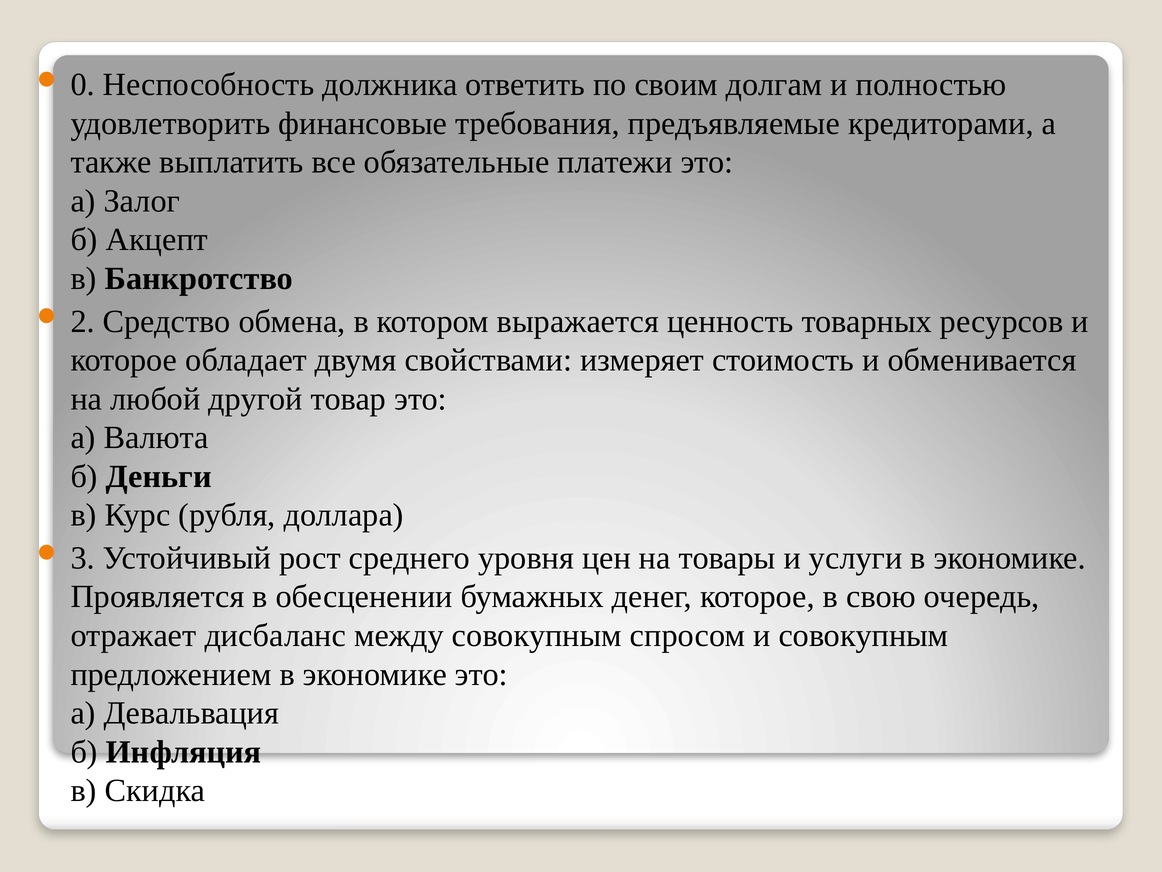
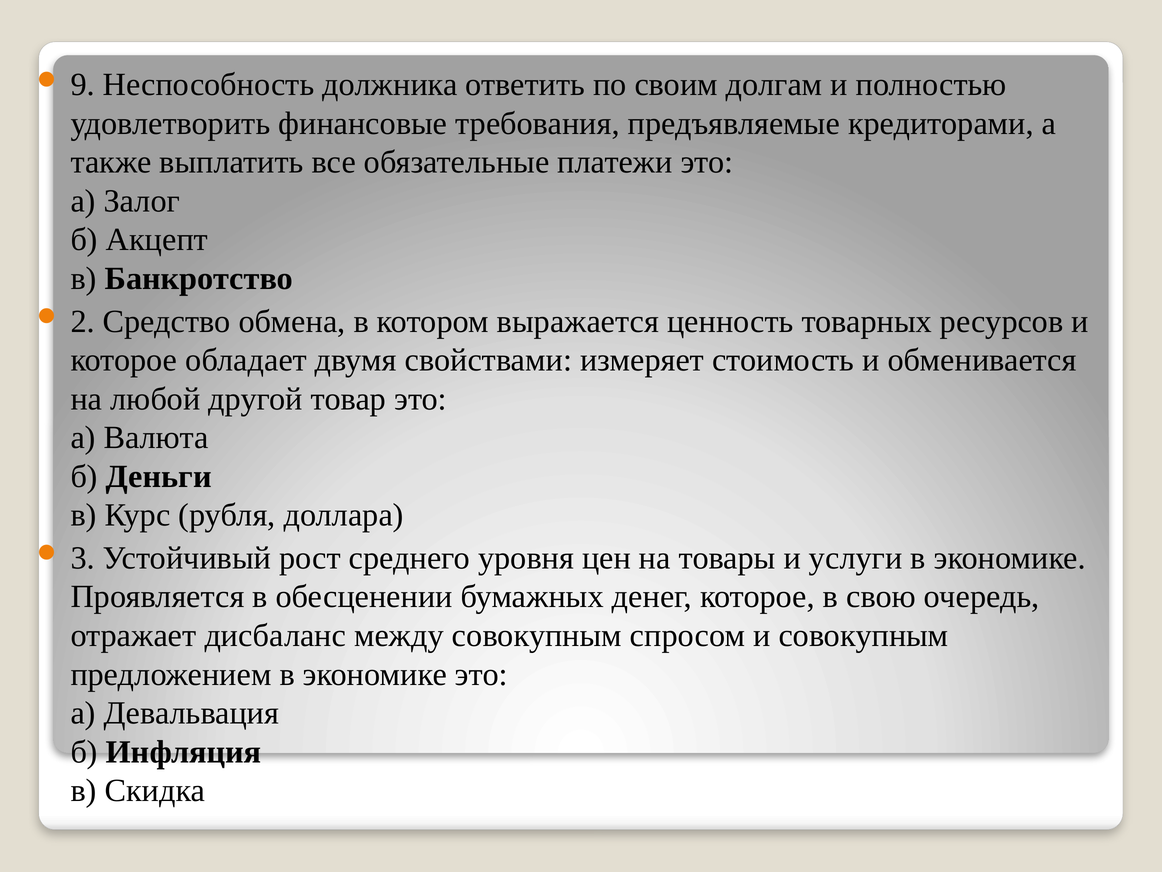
0: 0 -> 9 (83, 85)
